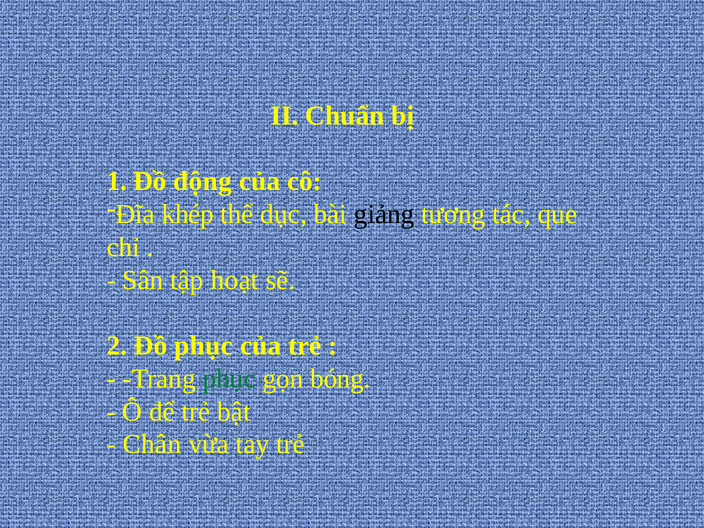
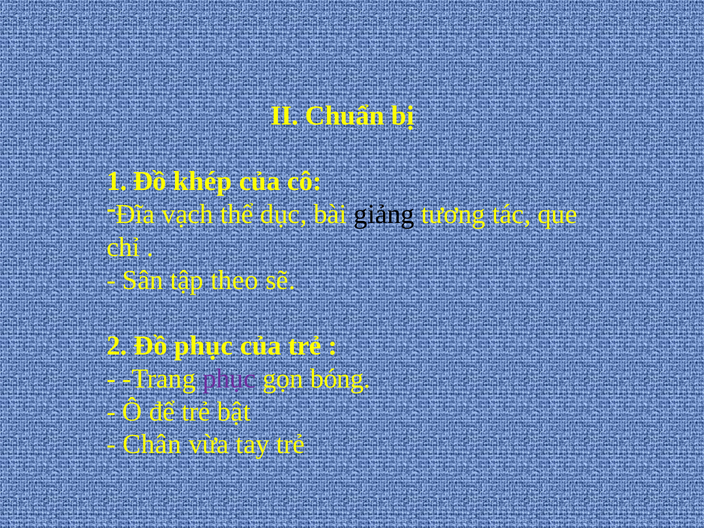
động: động -> khép (203, 181)
khép: khép -> vạch (188, 214)
hoạt: hoạt -> theo (235, 280)
phục colour: green -> purple (229, 379)
